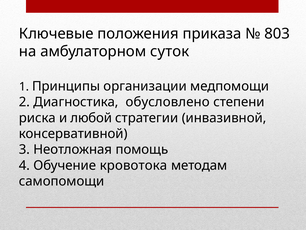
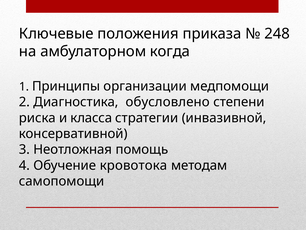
803: 803 -> 248 (277, 34)
суток: суток -> когда (170, 51)
любой: любой -> класса (91, 118)
